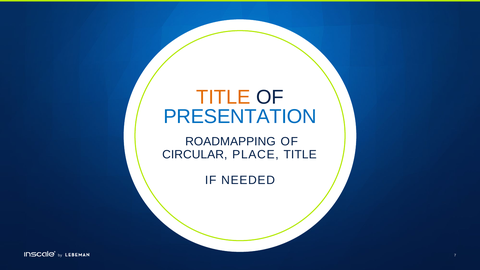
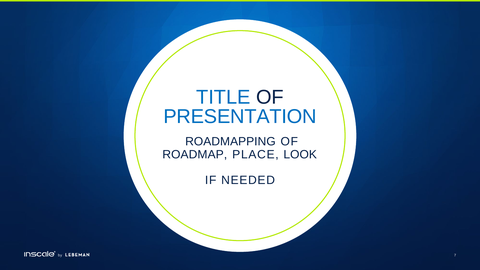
TITLE colour: orange -> blue (223, 97)
CIRCULAR: CIRCULAR -> ROADMAP (195, 154)
PLACE TITLE: TITLE -> LOOK (300, 154)
